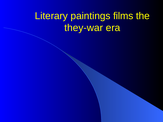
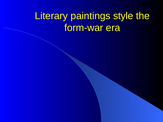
films: films -> style (123, 16)
they-war: they-war -> form-war (84, 28)
